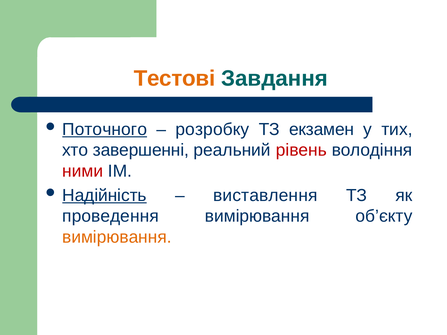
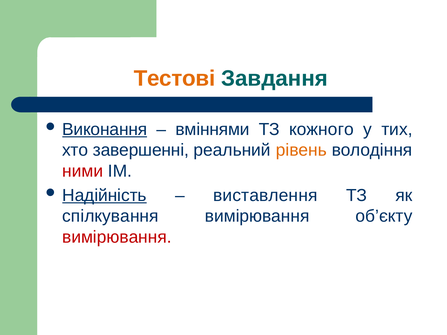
Поточного: Поточного -> Виконання (105, 129)
розробку: розробку -> вміннями (213, 129)
екзамен: екзамен -> кожного (321, 129)
рівень colour: red -> orange (301, 150)
проведення: проведення -> спілкування (110, 216)
вимірювання colour: orange -> red (117, 237)
